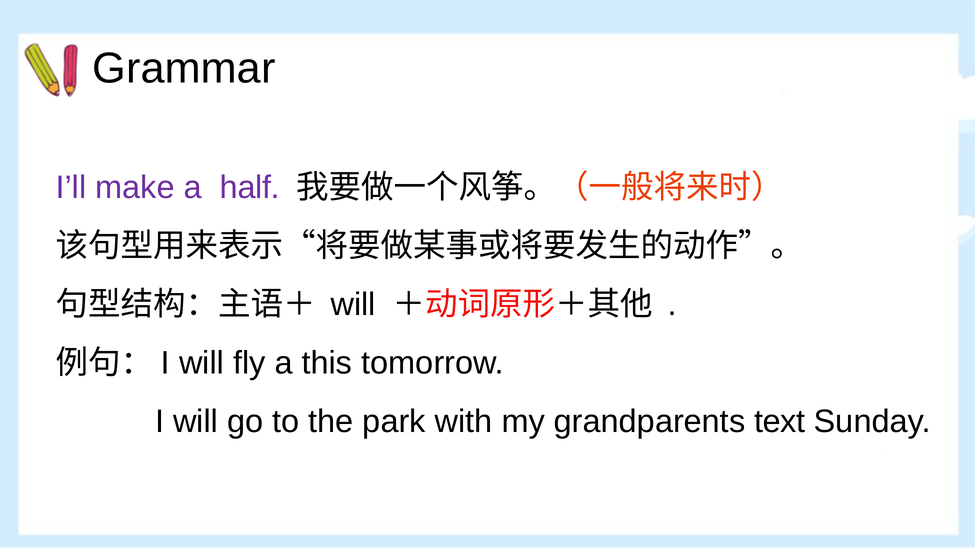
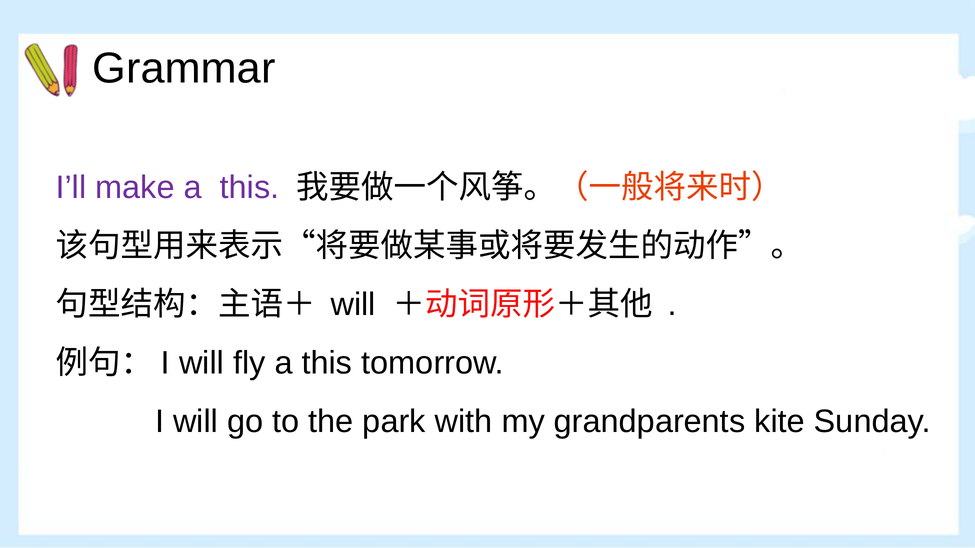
make a half: half -> this (250, 188)
text: text -> kite (780, 422)
